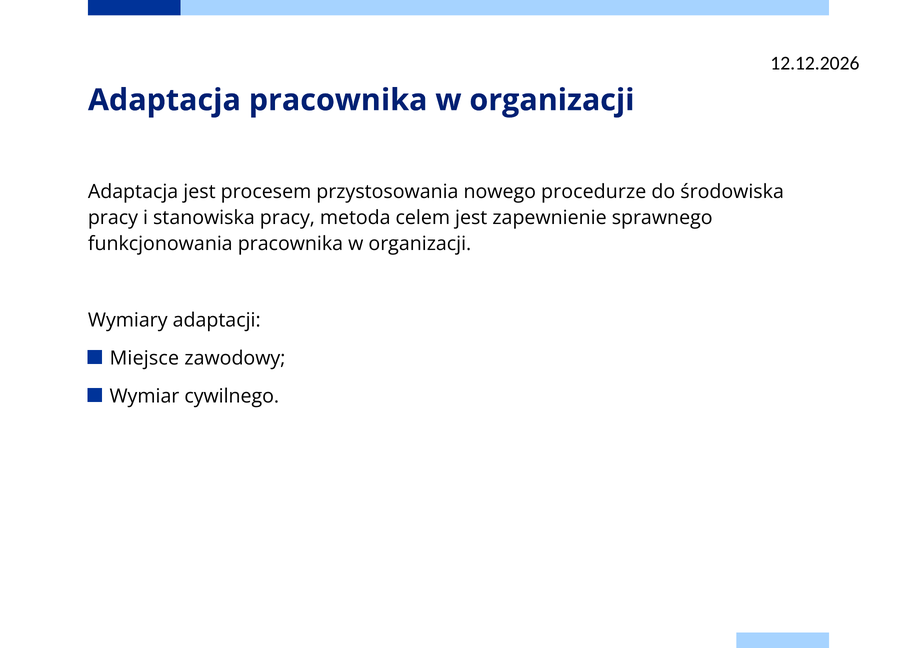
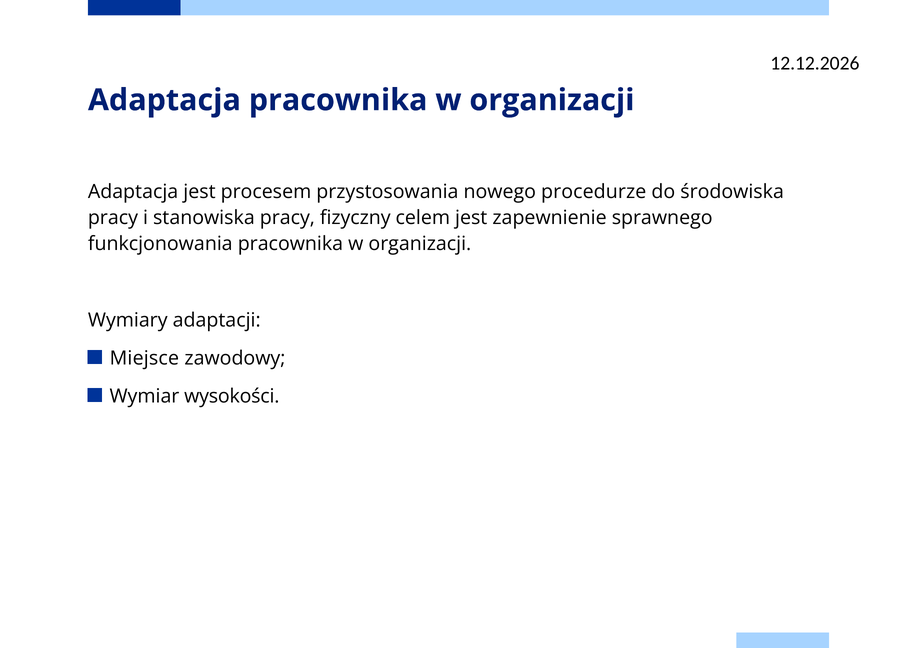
metoda: metoda -> fizyczny (355, 218)
cywilnego: cywilnego -> wysokości (232, 397)
